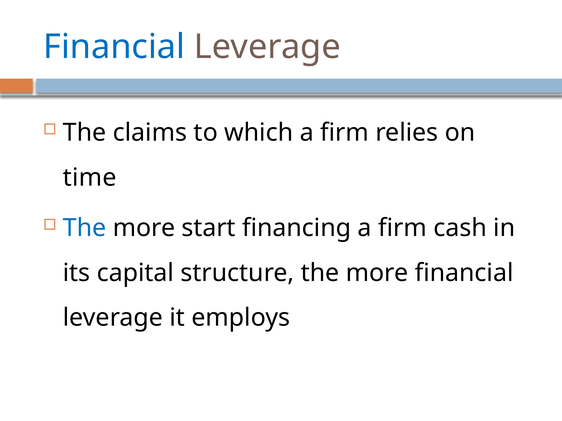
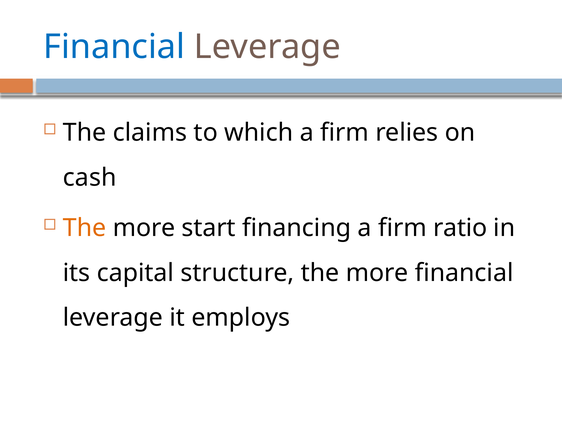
time: time -> cash (90, 178)
The colour: blue -> orange (85, 228)
cash: cash -> ratio (460, 228)
